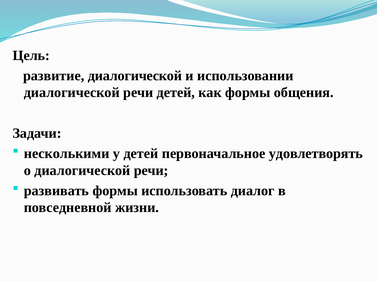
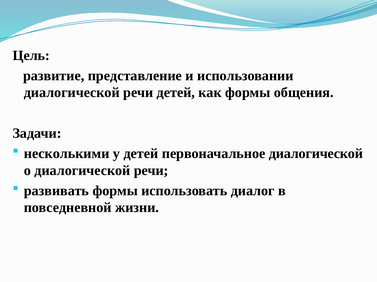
развитие диалогической: диалогической -> представление (135, 76)
первоначальное удовлетворять: удовлетворять -> диалогической (316, 154)
